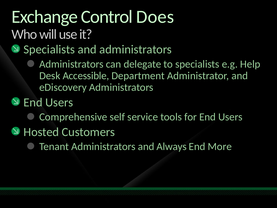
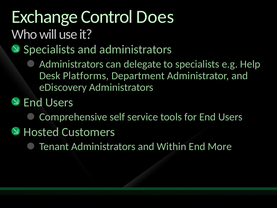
Accessible: Accessible -> Platforms (86, 76)
Always: Always -> Within (172, 146)
